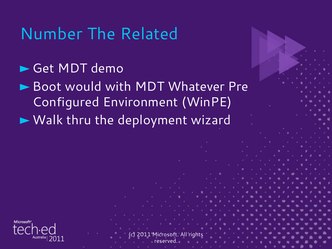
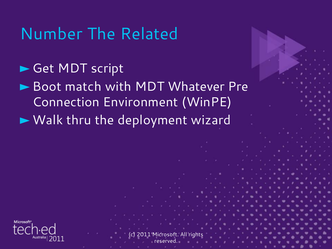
demo: demo -> script (107, 68)
would: would -> match (83, 87)
Configured: Configured -> Connection (66, 102)
